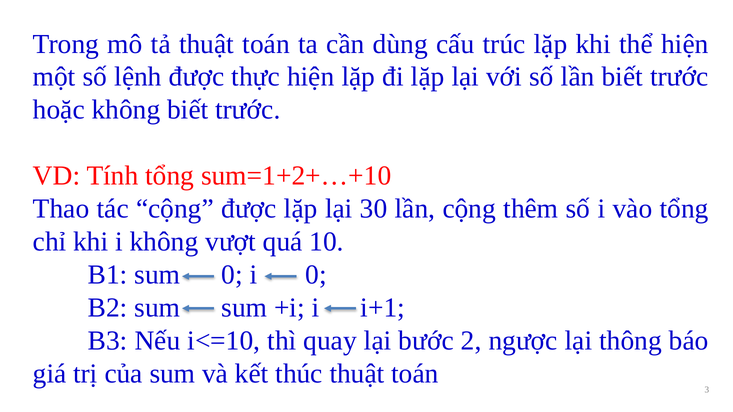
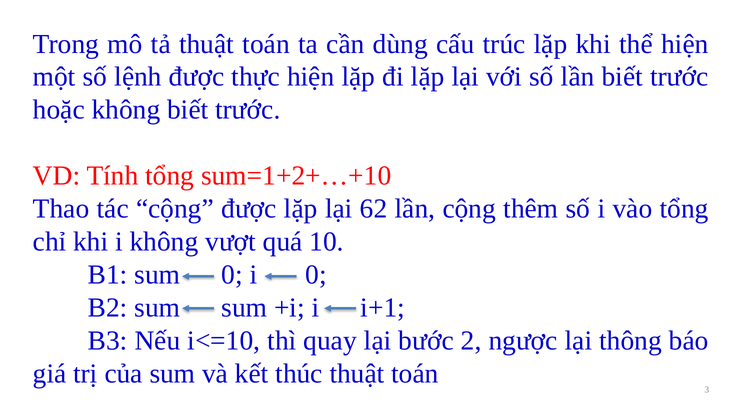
30: 30 -> 62 (374, 209)
